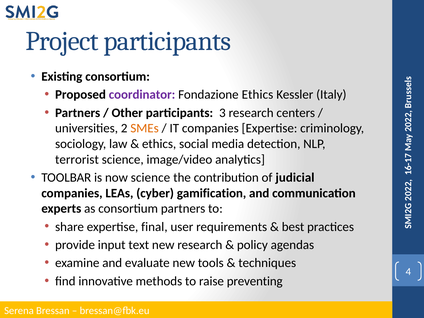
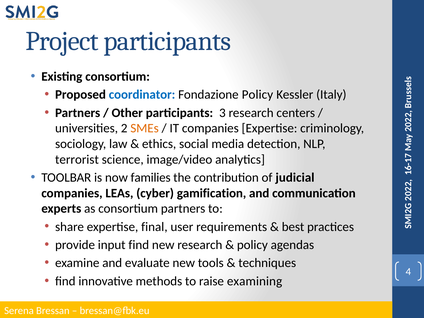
coordinator colour: purple -> blue (142, 95)
Fondazione Ethics: Ethics -> Policy (257, 95)
now science: science -> families (151, 178)
input text: text -> find (139, 245)
preventing: preventing -> examining (255, 281)
